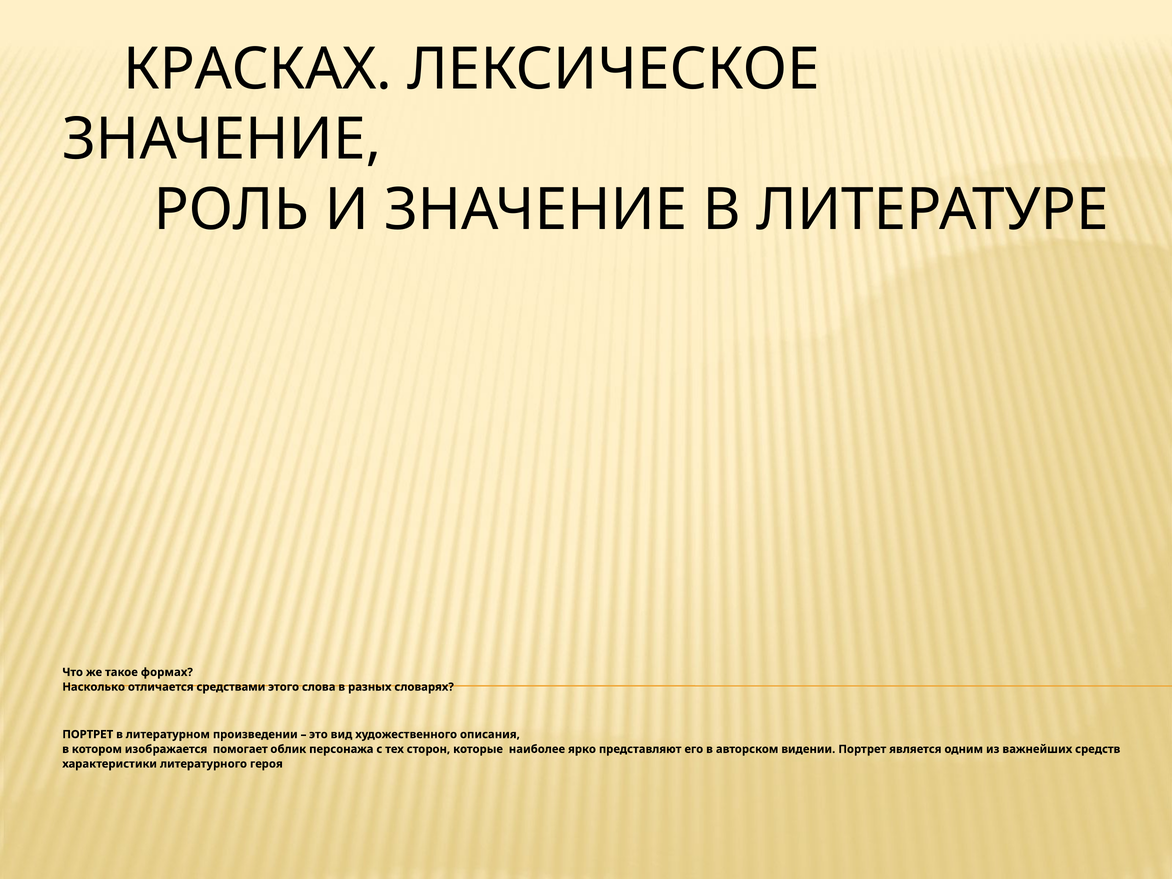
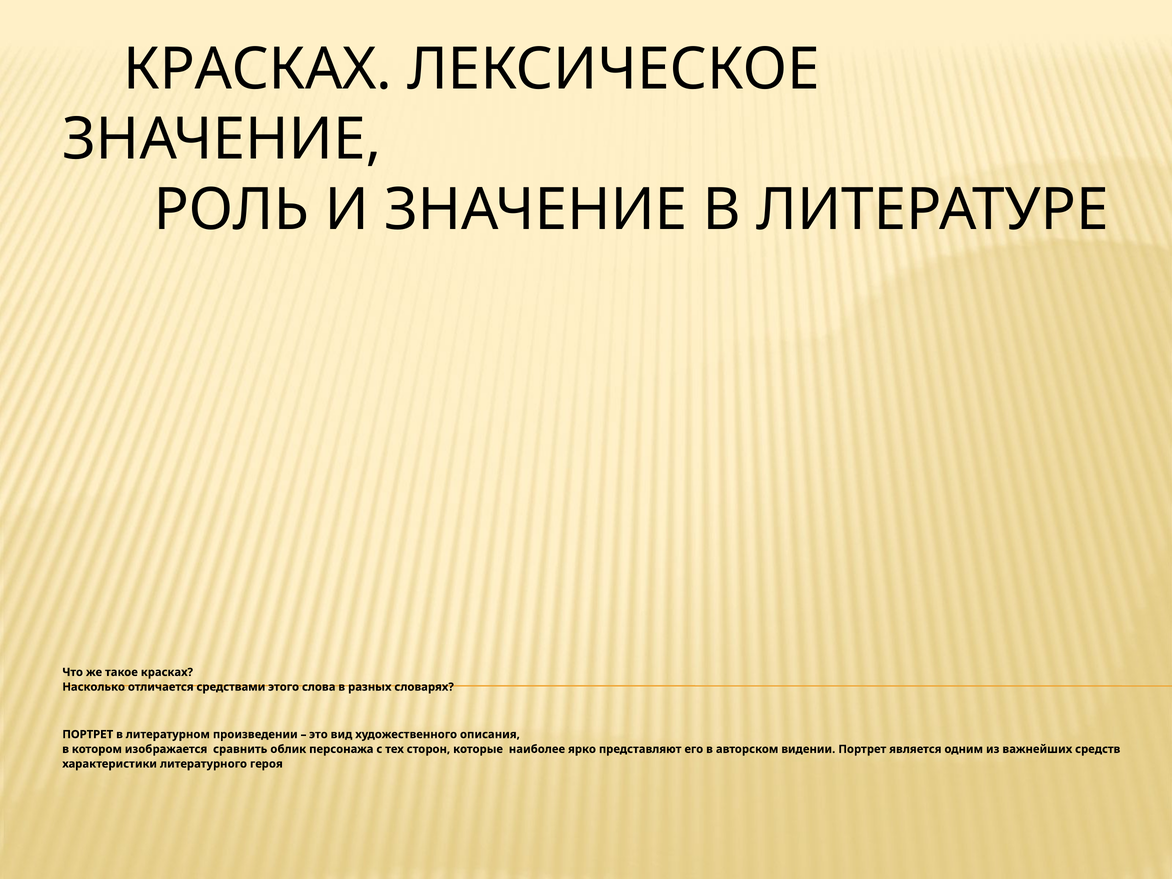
такое формах: формах -> красках (167, 672)
помогает: помогает -> сравнить (240, 749)
